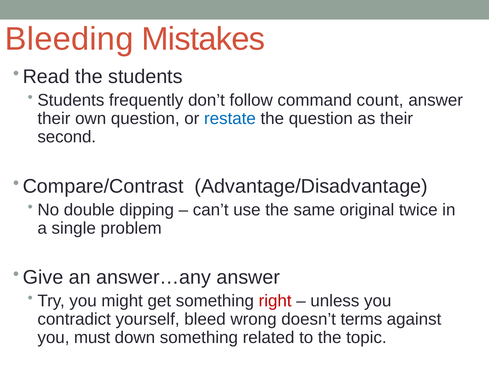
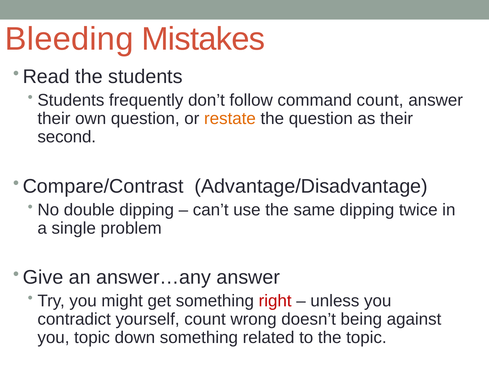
restate colour: blue -> orange (230, 119)
same original: original -> dipping (367, 210)
yourself bleed: bleed -> count (205, 319)
terms: terms -> being (361, 319)
you must: must -> topic (92, 337)
